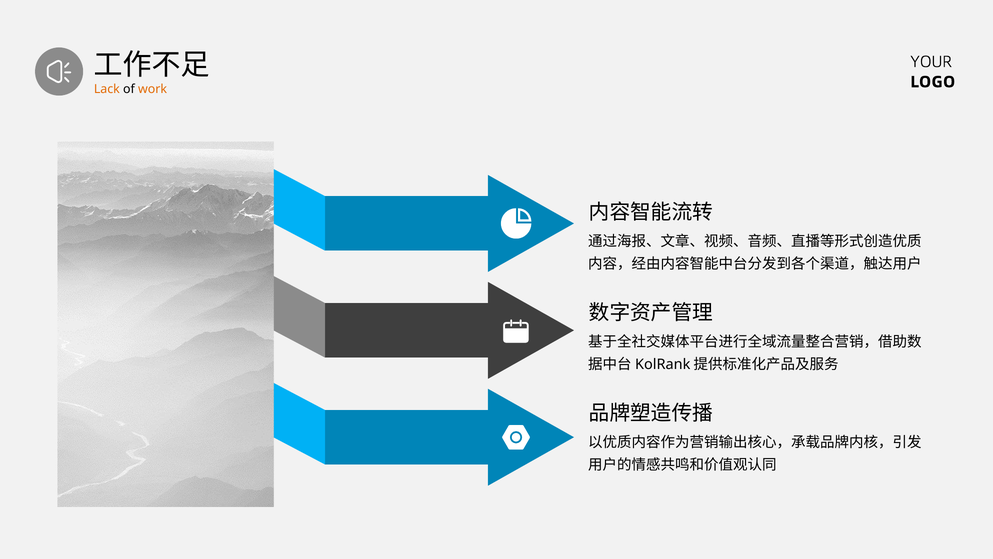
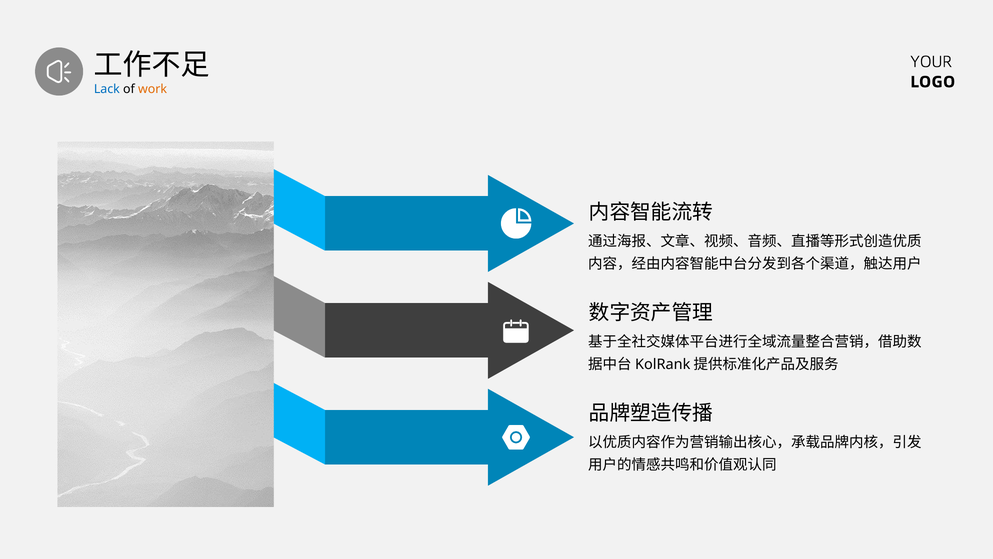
Lack colour: orange -> blue (107, 89)
